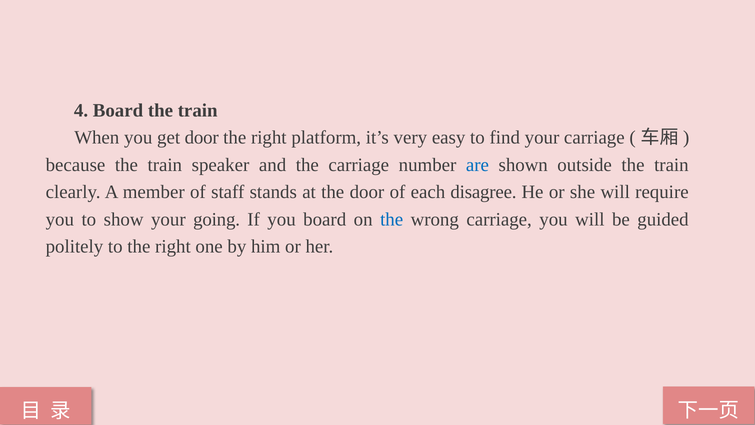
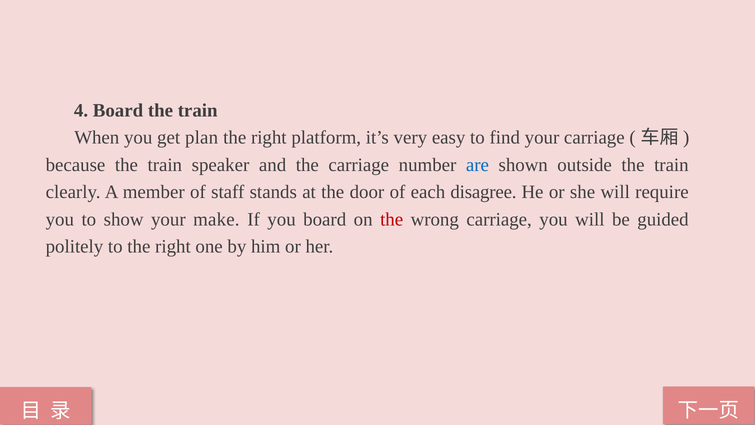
get door: door -> plan (202, 138)
going: going -> make (216, 219)
the colour: blue -> red (392, 219)
